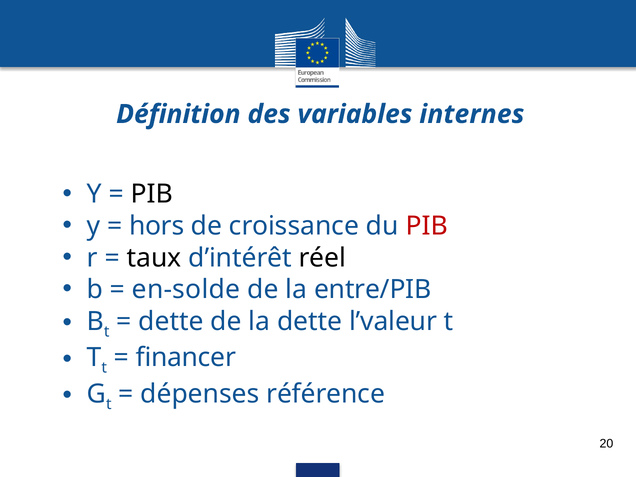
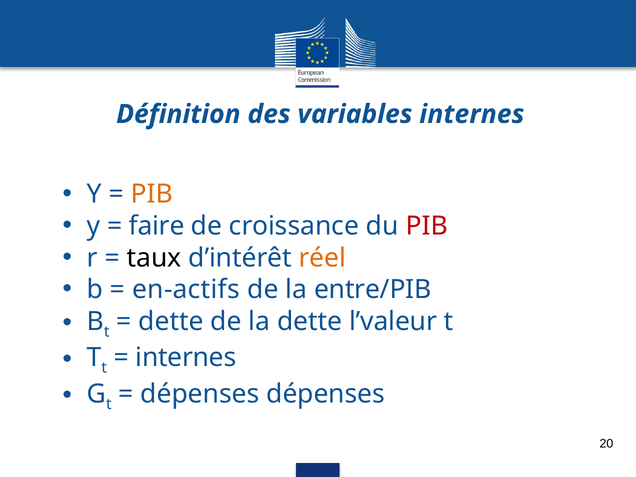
PIB colour: black -> orange (152, 194)
hors: hors -> faire (157, 226)
réel colour: black -> orange (322, 258)
en-solde: en-solde -> en-actifs (186, 290)
financer: financer -> internes (186, 358)
dépenses référence: référence -> dépenses (326, 394)
